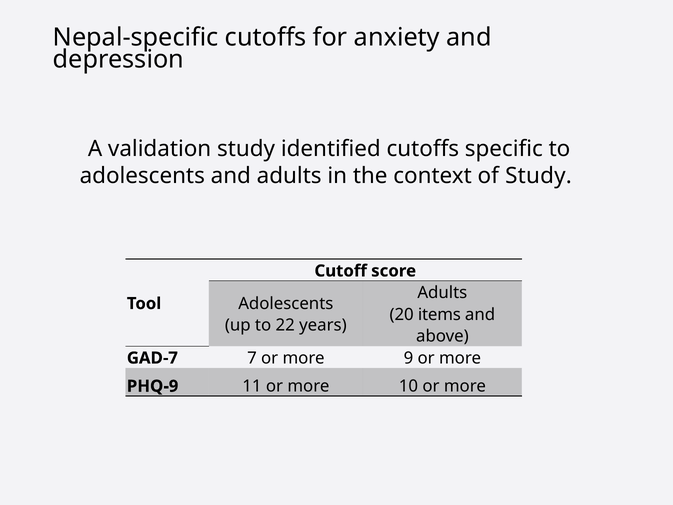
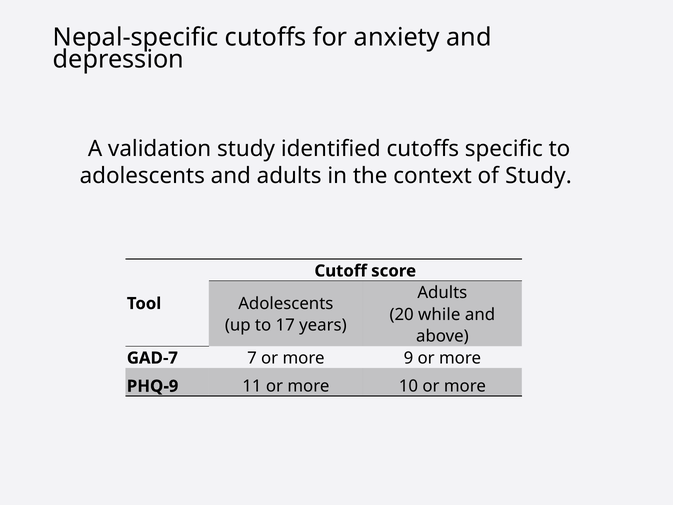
items: items -> while (439, 314)
22: 22 -> 17 (285, 325)
